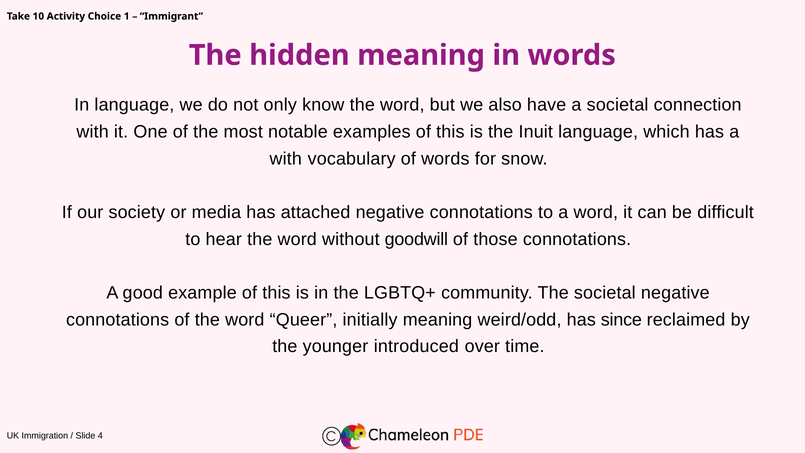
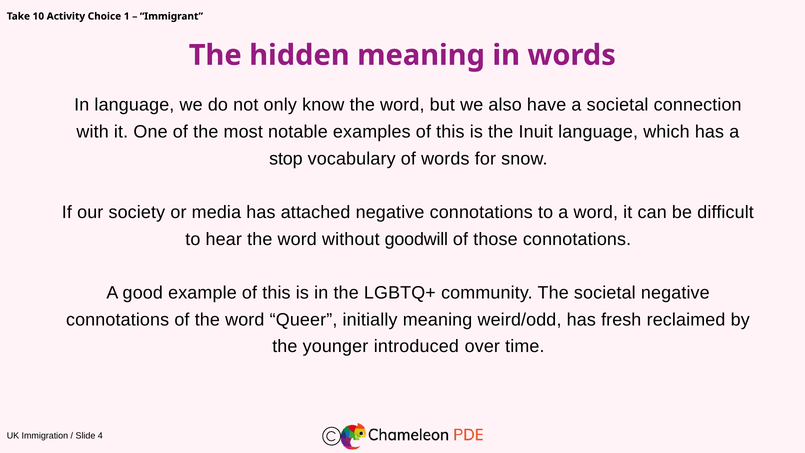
with: with -> stop (286, 159)
since: since -> fresh (621, 320)
